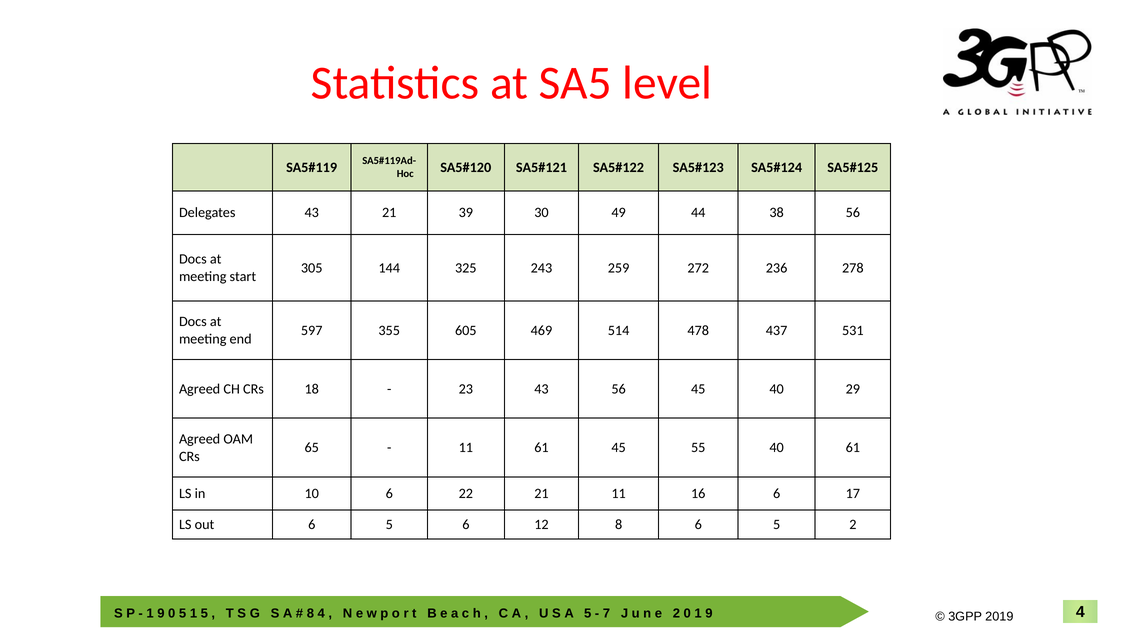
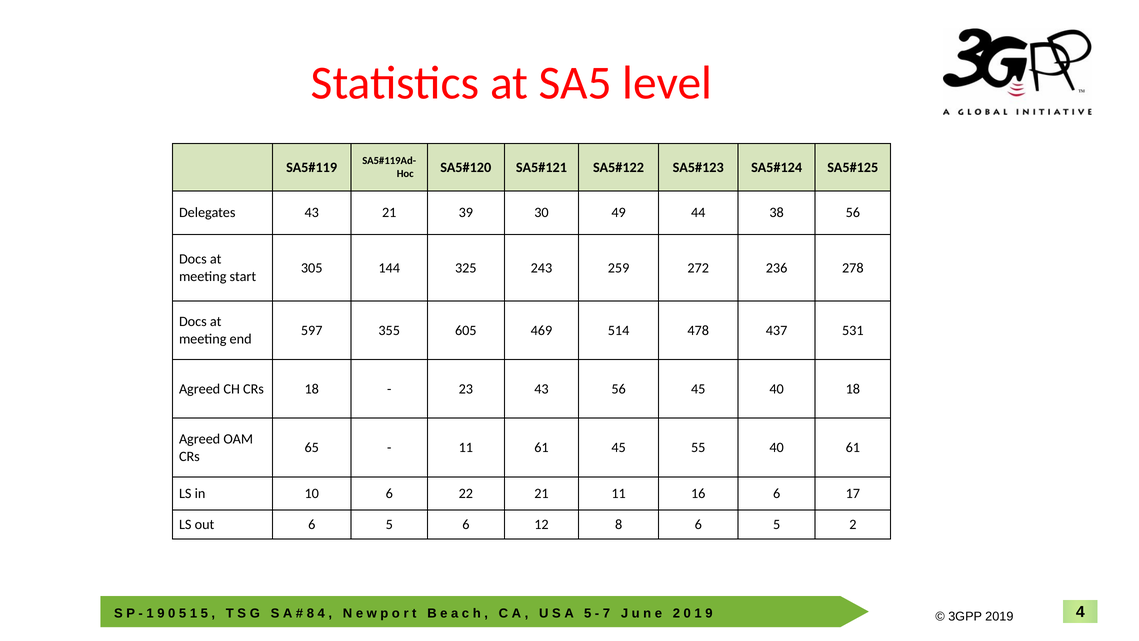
40 29: 29 -> 18 (853, 389)
